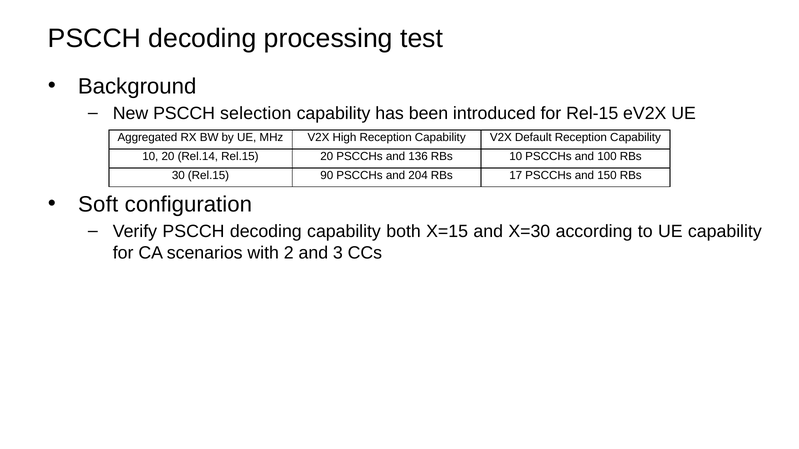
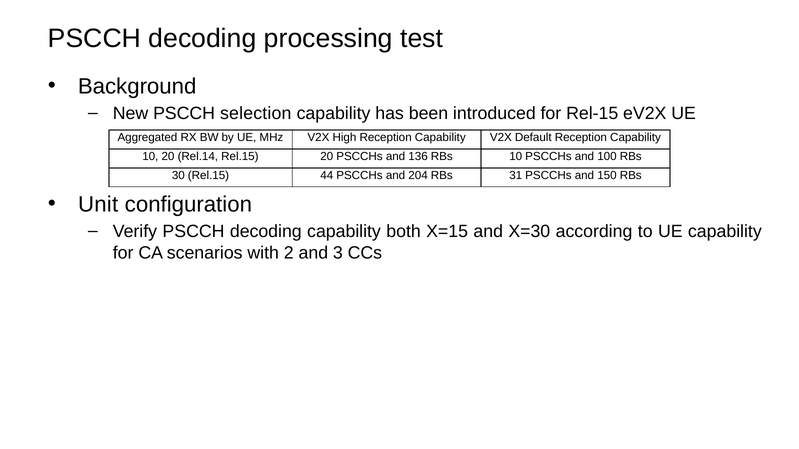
90: 90 -> 44 (327, 175)
17: 17 -> 31 (516, 175)
Soft: Soft -> Unit (98, 204)
